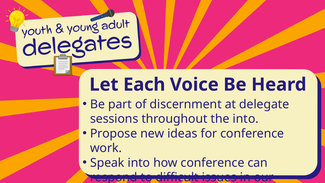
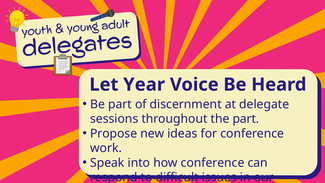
Each: Each -> Year (144, 85)
the into: into -> part (246, 119)
